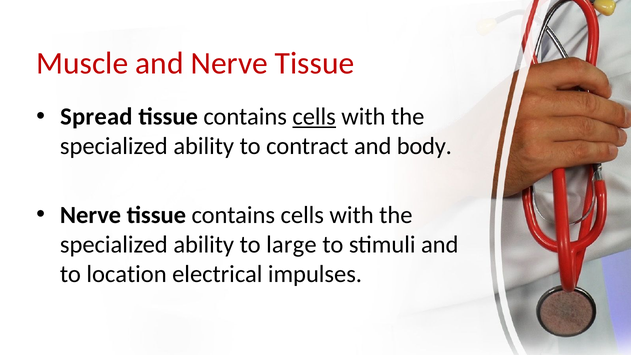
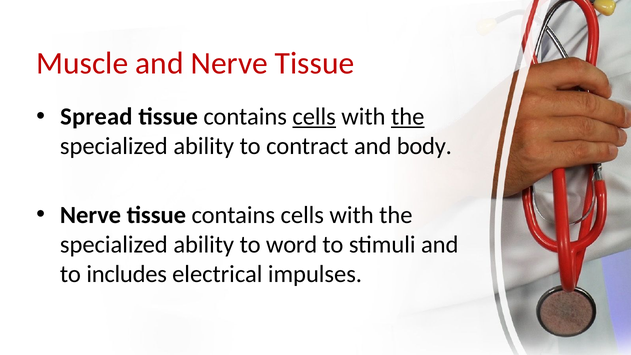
the underline: none -> present (408, 117)
large: large -> word (292, 245)
location: location -> includes (127, 274)
